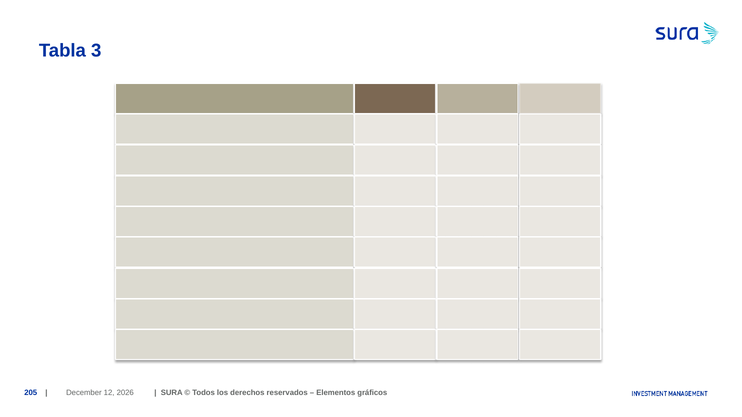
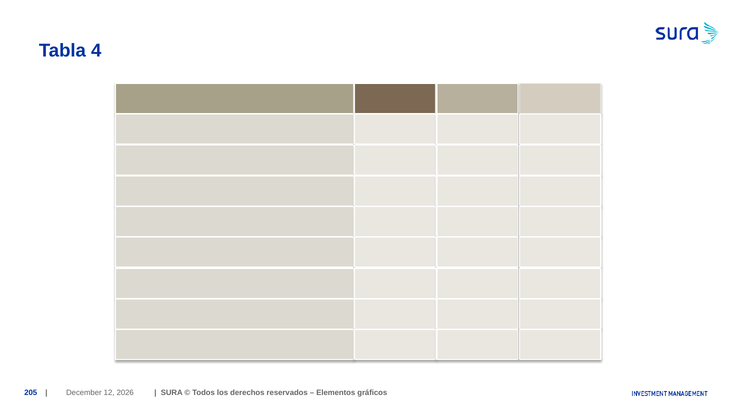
3: 3 -> 4 (96, 51)
